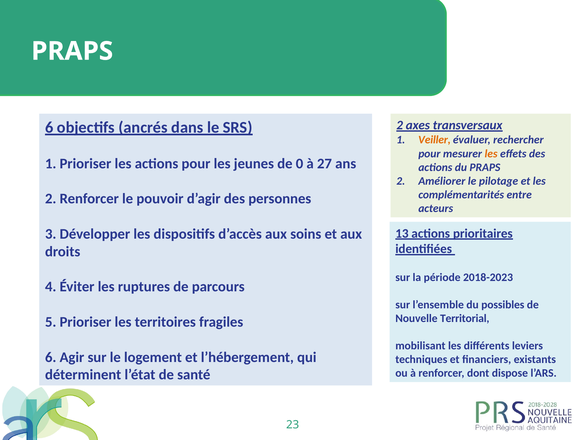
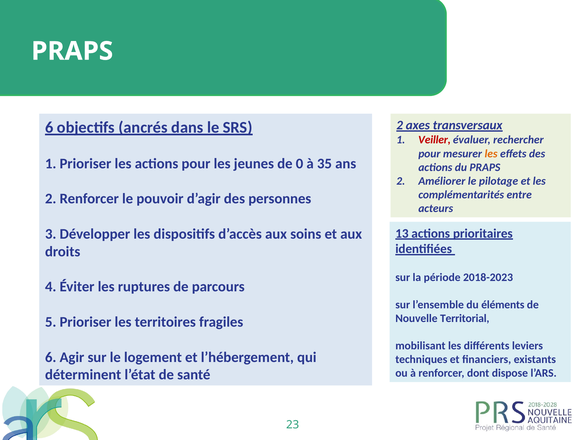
Veiller colour: orange -> red (434, 140)
27: 27 -> 35 (324, 164)
possibles: possibles -> éléments (503, 305)
